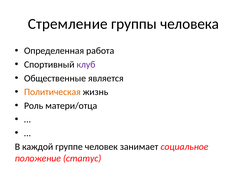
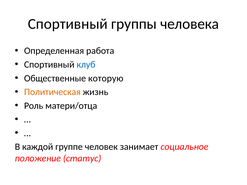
Стремление: Стремление -> Спортивный (68, 24)
клуб colour: purple -> blue (86, 65)
является: является -> которую (106, 78)
